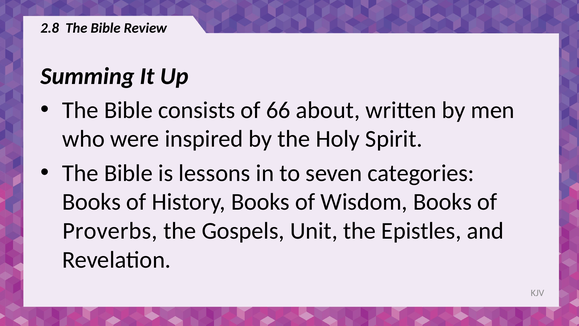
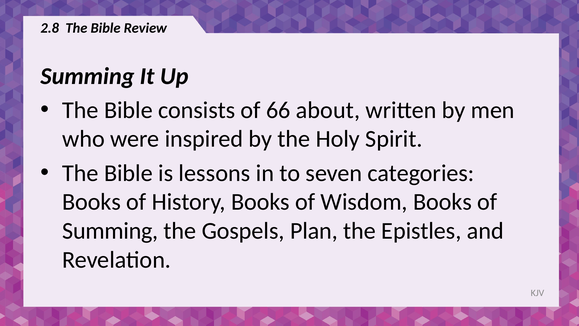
Proverbs: Proverbs -> Summing (110, 231)
Unit: Unit -> Plan (314, 231)
